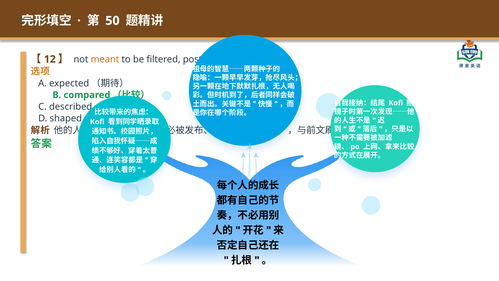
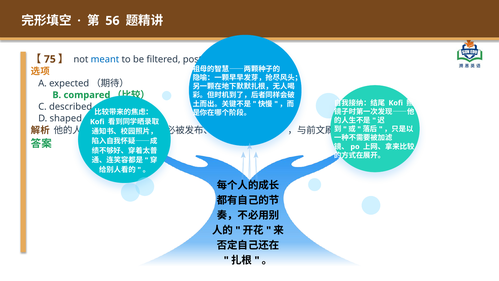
50: 50 -> 56 (112, 21)
12: 12 -> 75 (50, 59)
meant colour: orange -> blue (105, 59)
